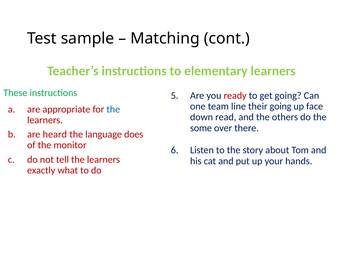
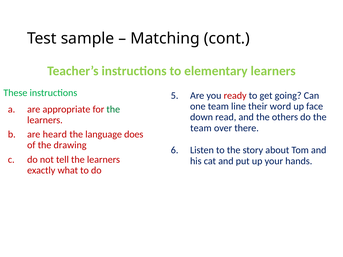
their going: going -> word (280, 106)
the colour: blue -> green (113, 109)
some: some -> team (201, 128)
monitor: monitor -> drawing (70, 145)
